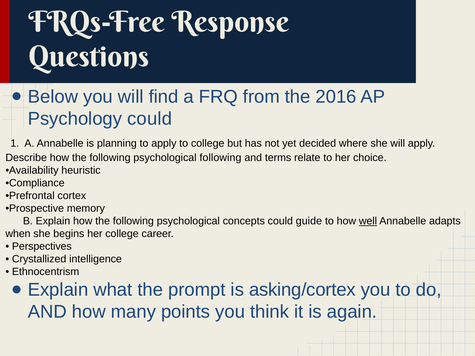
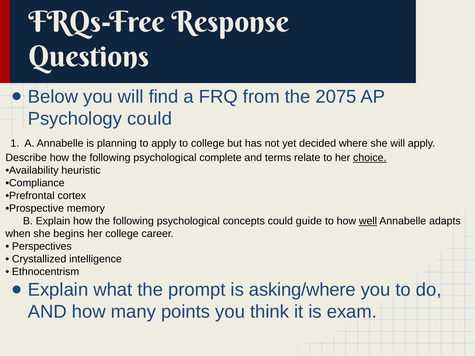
2016: 2016 -> 2075 (336, 97)
psychological following: following -> complete (221, 158)
choice underline: none -> present (370, 158)
asking/cortex: asking/cortex -> asking/where (302, 290)
again: again -> exam (352, 312)
